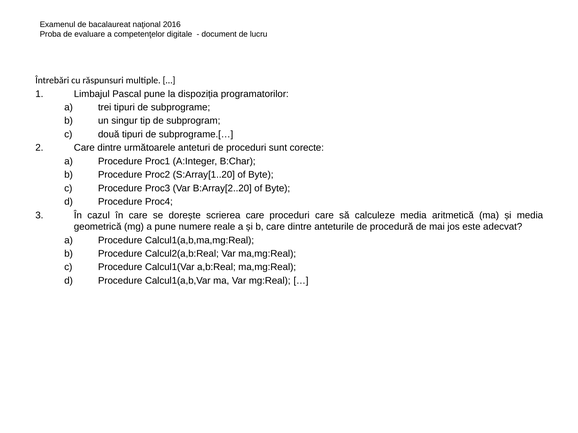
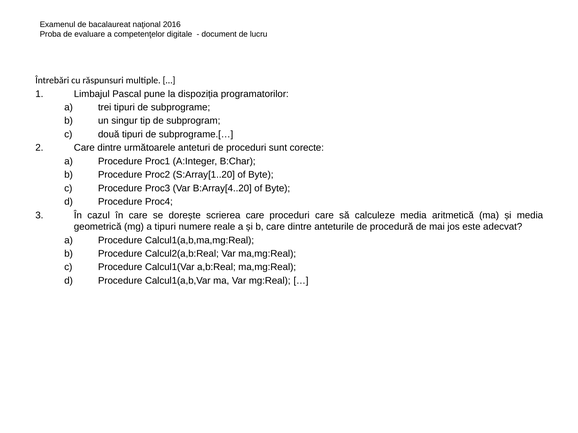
B:Array[2..20: B:Array[2..20 -> B:Array[4..20 (222, 188)
a pune: pune -> tipuri (165, 227)
